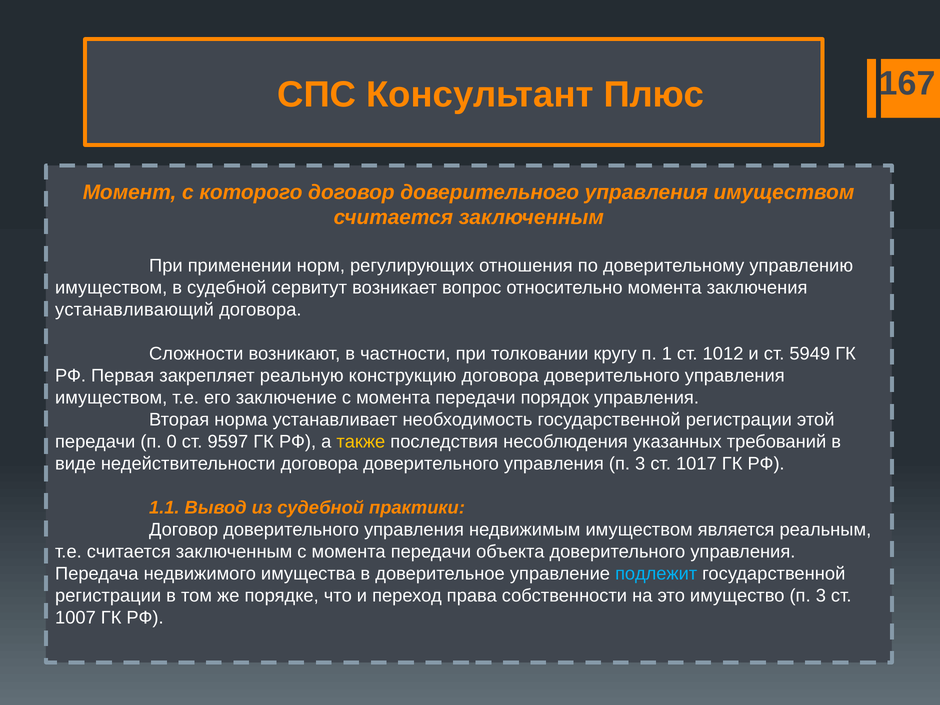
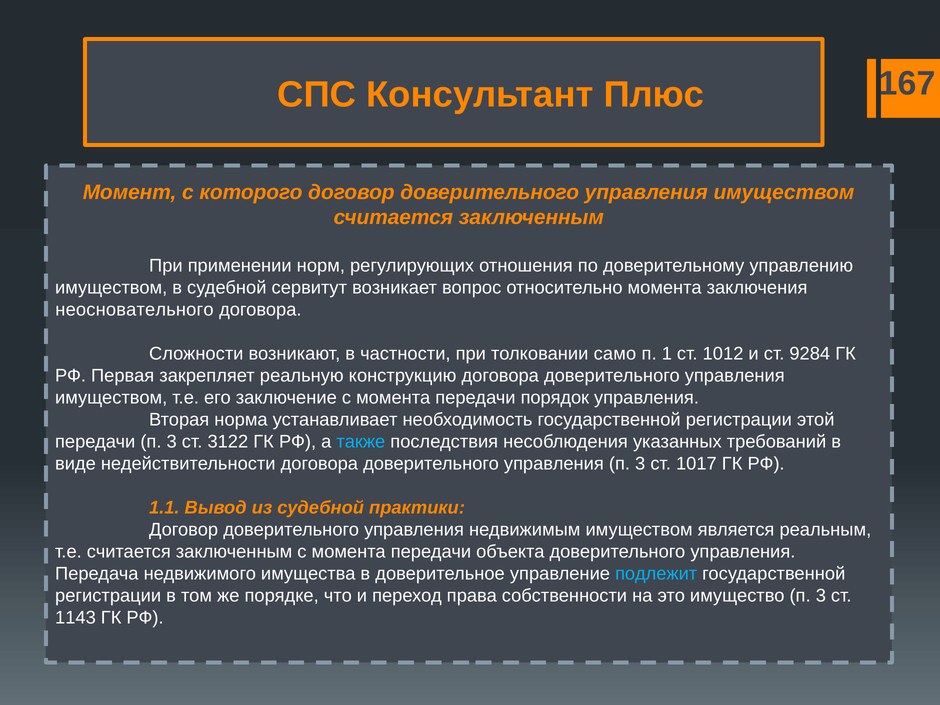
устанавливающий: устанавливающий -> неосновательного (134, 310)
кругу: кругу -> само (615, 354)
5949: 5949 -> 9284 (810, 354)
передачи п 0: 0 -> 3 (172, 442)
9597: 9597 -> 3122 (228, 442)
также colour: yellow -> light blue (361, 442)
1007: 1007 -> 1143 (75, 618)
